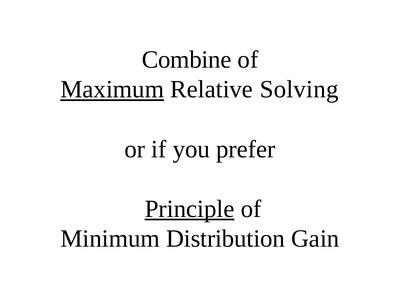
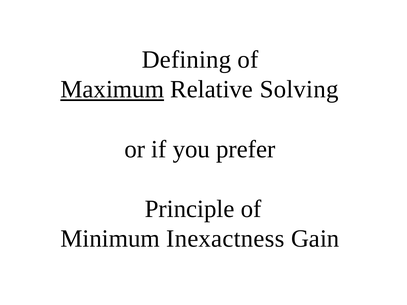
Combine: Combine -> Defining (186, 60)
Principle underline: present -> none (190, 209)
Distribution: Distribution -> Inexactness (225, 239)
